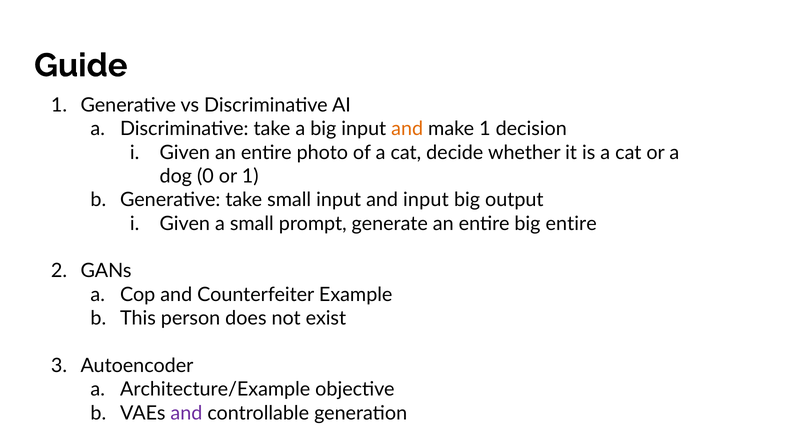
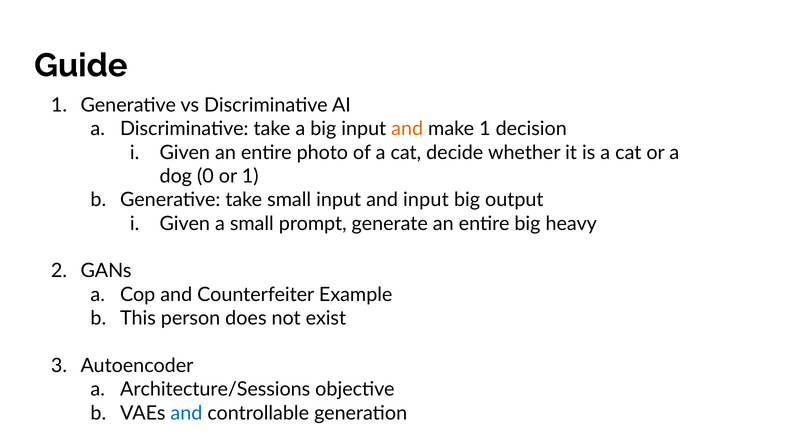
big entire: entire -> heavy (571, 224)
Architecture/Example: Architecture/Example -> Architecture/Sessions (215, 390)
and colour: purple -> blue (186, 413)
